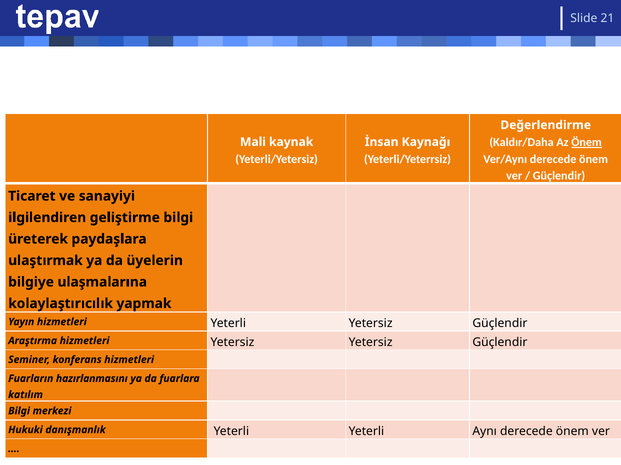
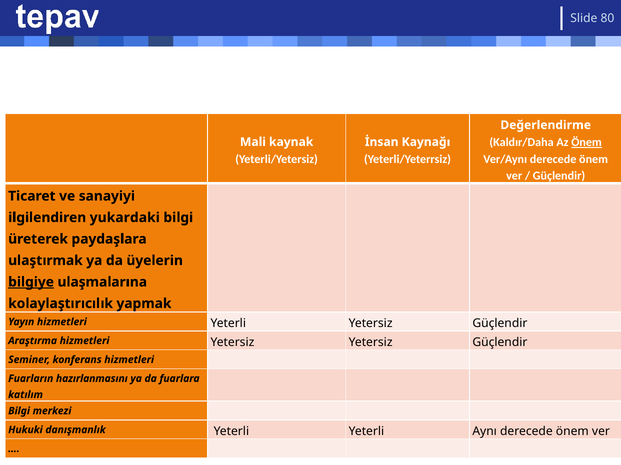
21: 21 -> 80 (607, 18)
geliştirme: geliştirme -> yukardaki (125, 218)
bilgiye underline: none -> present (31, 282)
